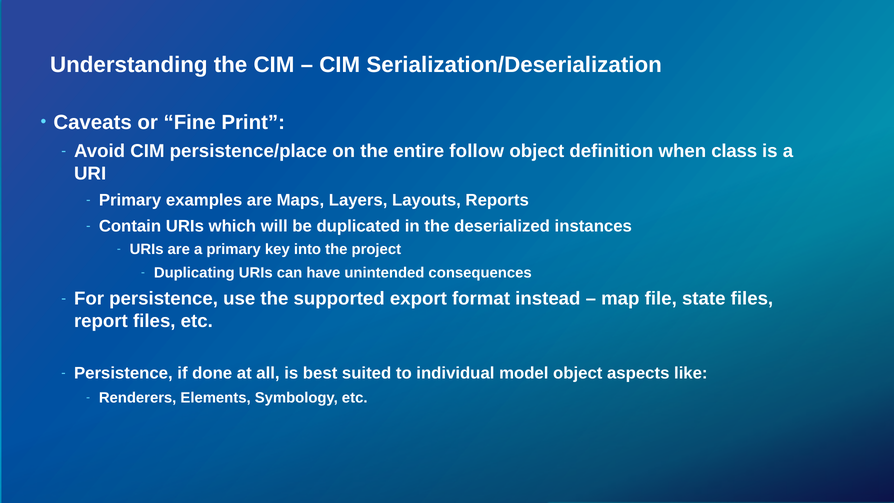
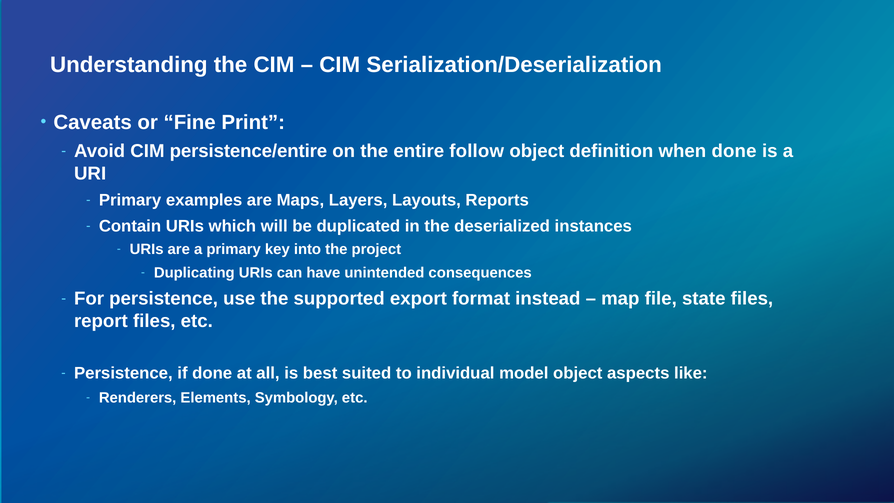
persistence/place: persistence/place -> persistence/entire (248, 151)
when class: class -> done (734, 151)
